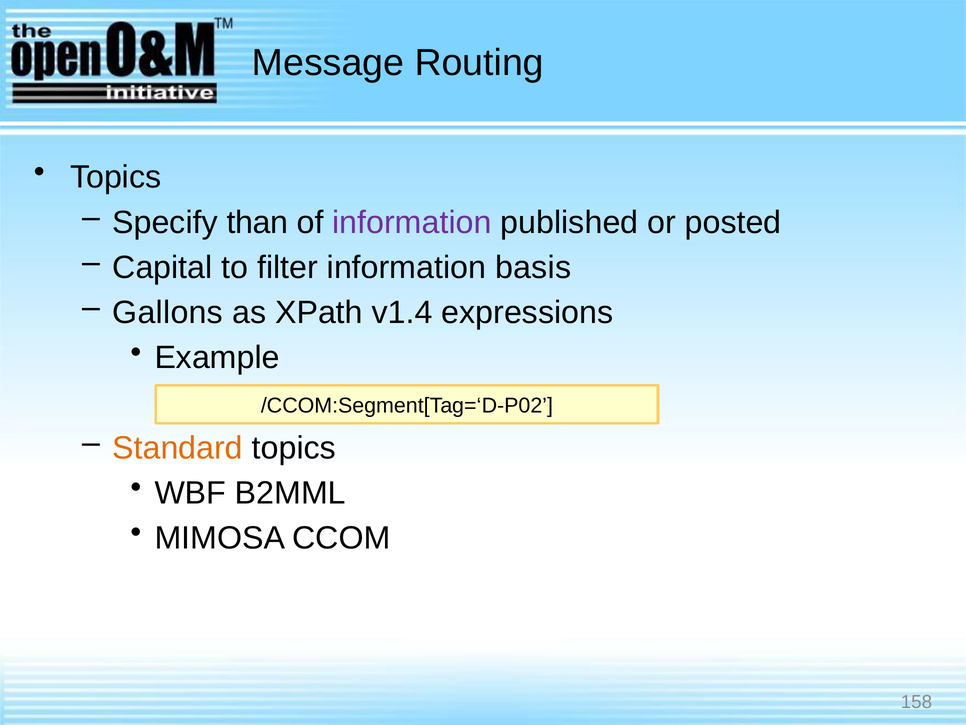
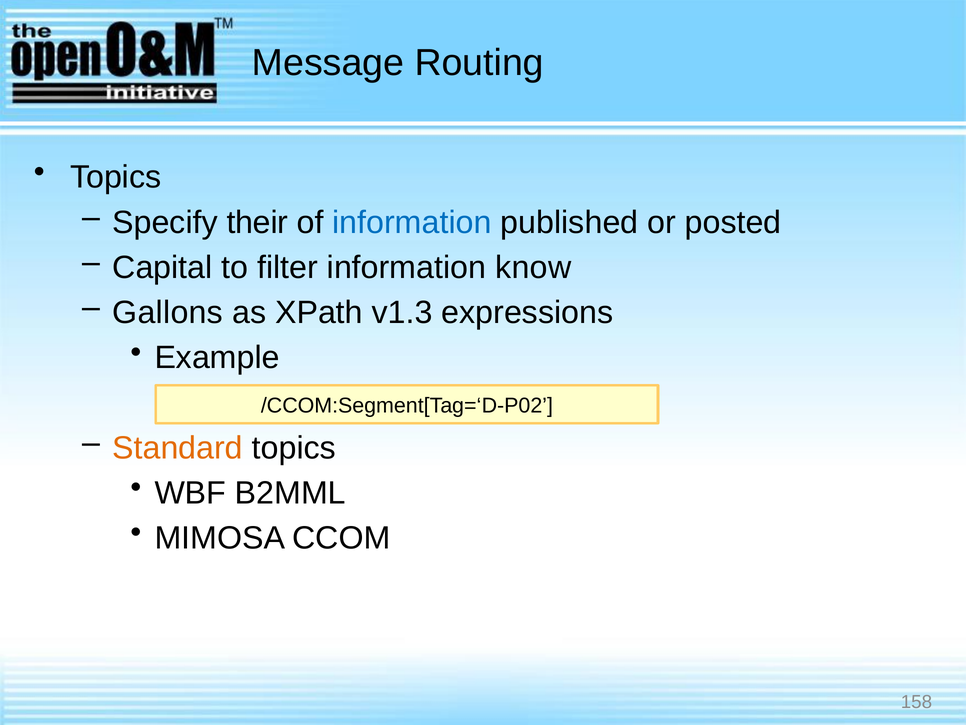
than: than -> their (257, 222)
information colour: purple -> blue (412, 222)
basis: basis -> know (533, 267)
v1.4: v1.4 -> v1.3 (402, 312)
